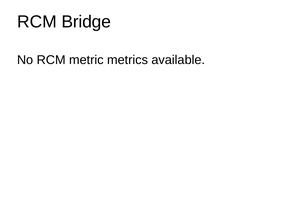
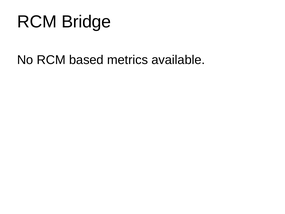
metric: metric -> based (86, 60)
